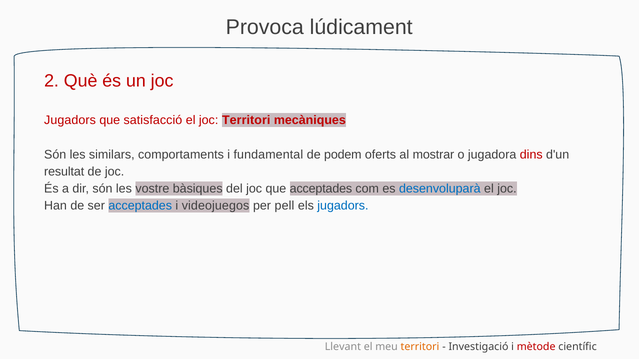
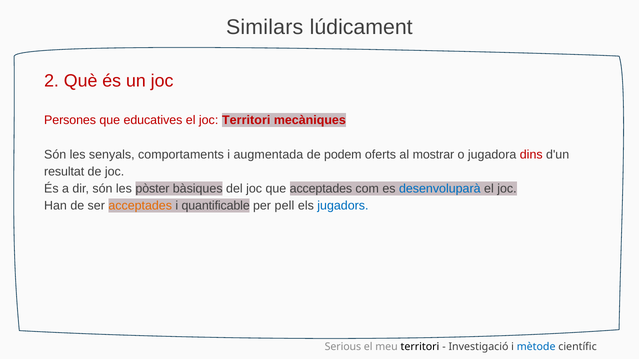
Provoca: Provoca -> Similars (265, 27)
Jugadors: Jugadors -> Persones (70, 120)
satisfacció: satisfacció -> educatives (153, 120)
similars: similars -> senyals (112, 155)
fundamental: fundamental -> augmentada (268, 155)
vostre: vostre -> pòster (152, 189)
acceptades colour: blue -> orange (140, 206)
videojuegos: videojuegos -> quantificable (216, 206)
Llevant: Llevant -> Serious (343, 347)
territori colour: orange -> black (420, 347)
mètode colour: red -> blue (536, 347)
